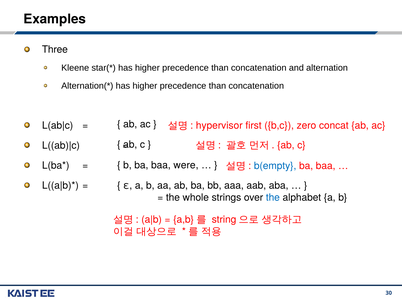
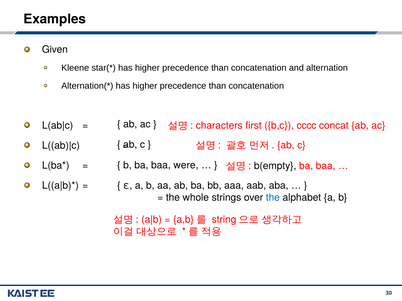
Three: Three -> Given (55, 50)
hypervisor: hypervisor -> characters (219, 126)
zero: zero -> cccc (307, 126)
b(empty colour: blue -> black (275, 166)
